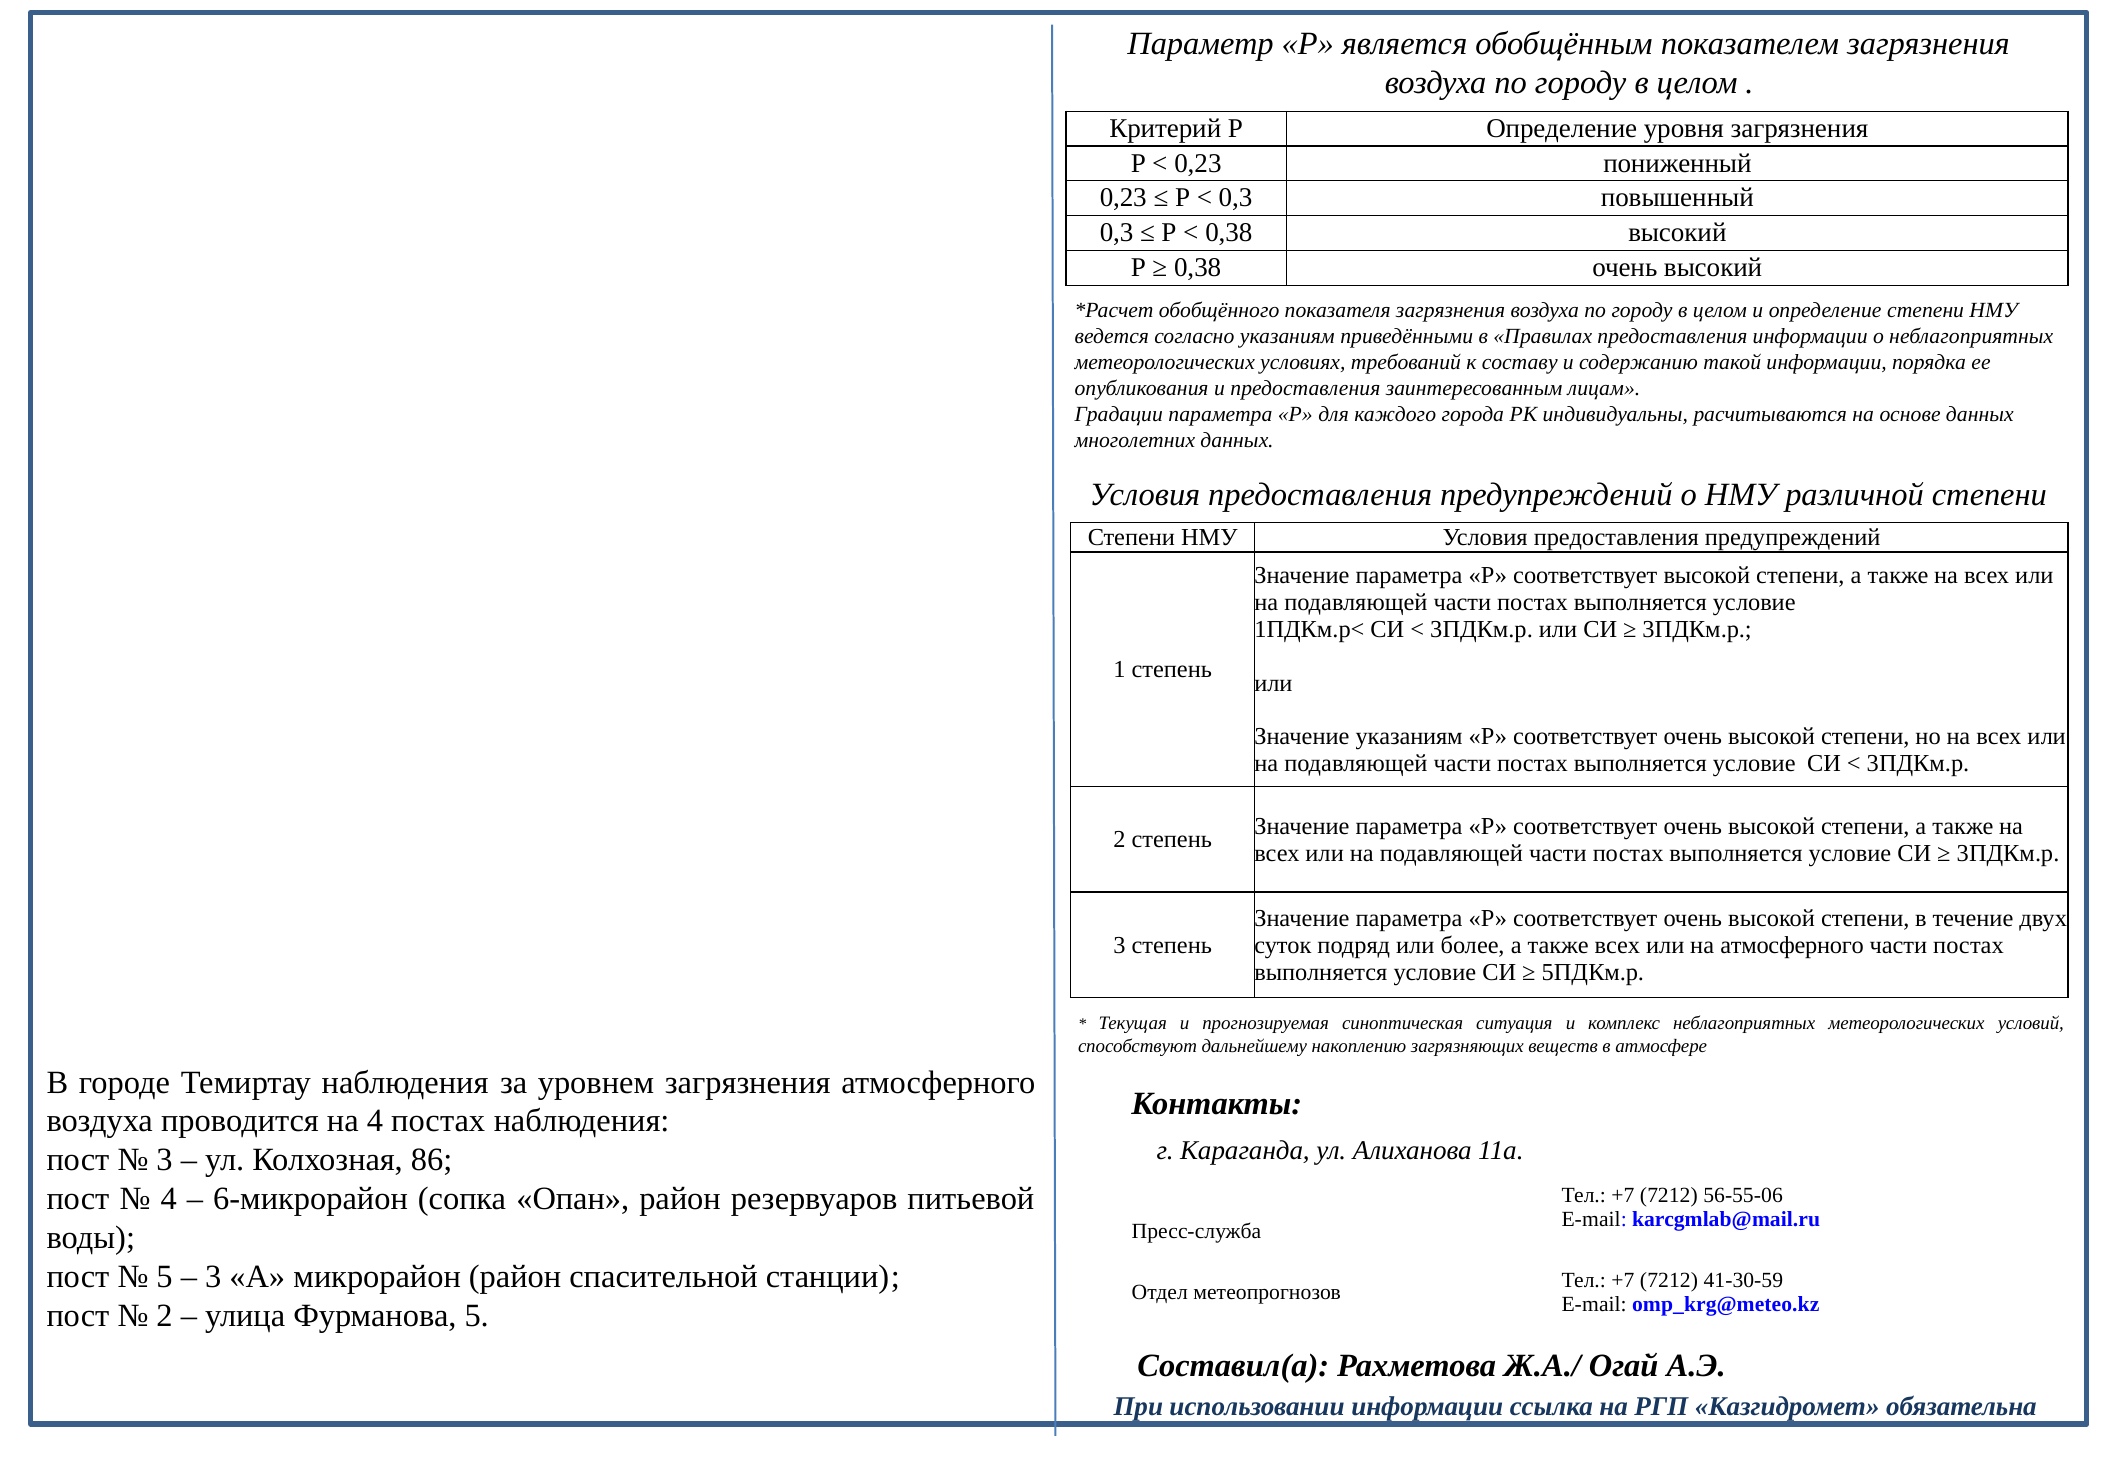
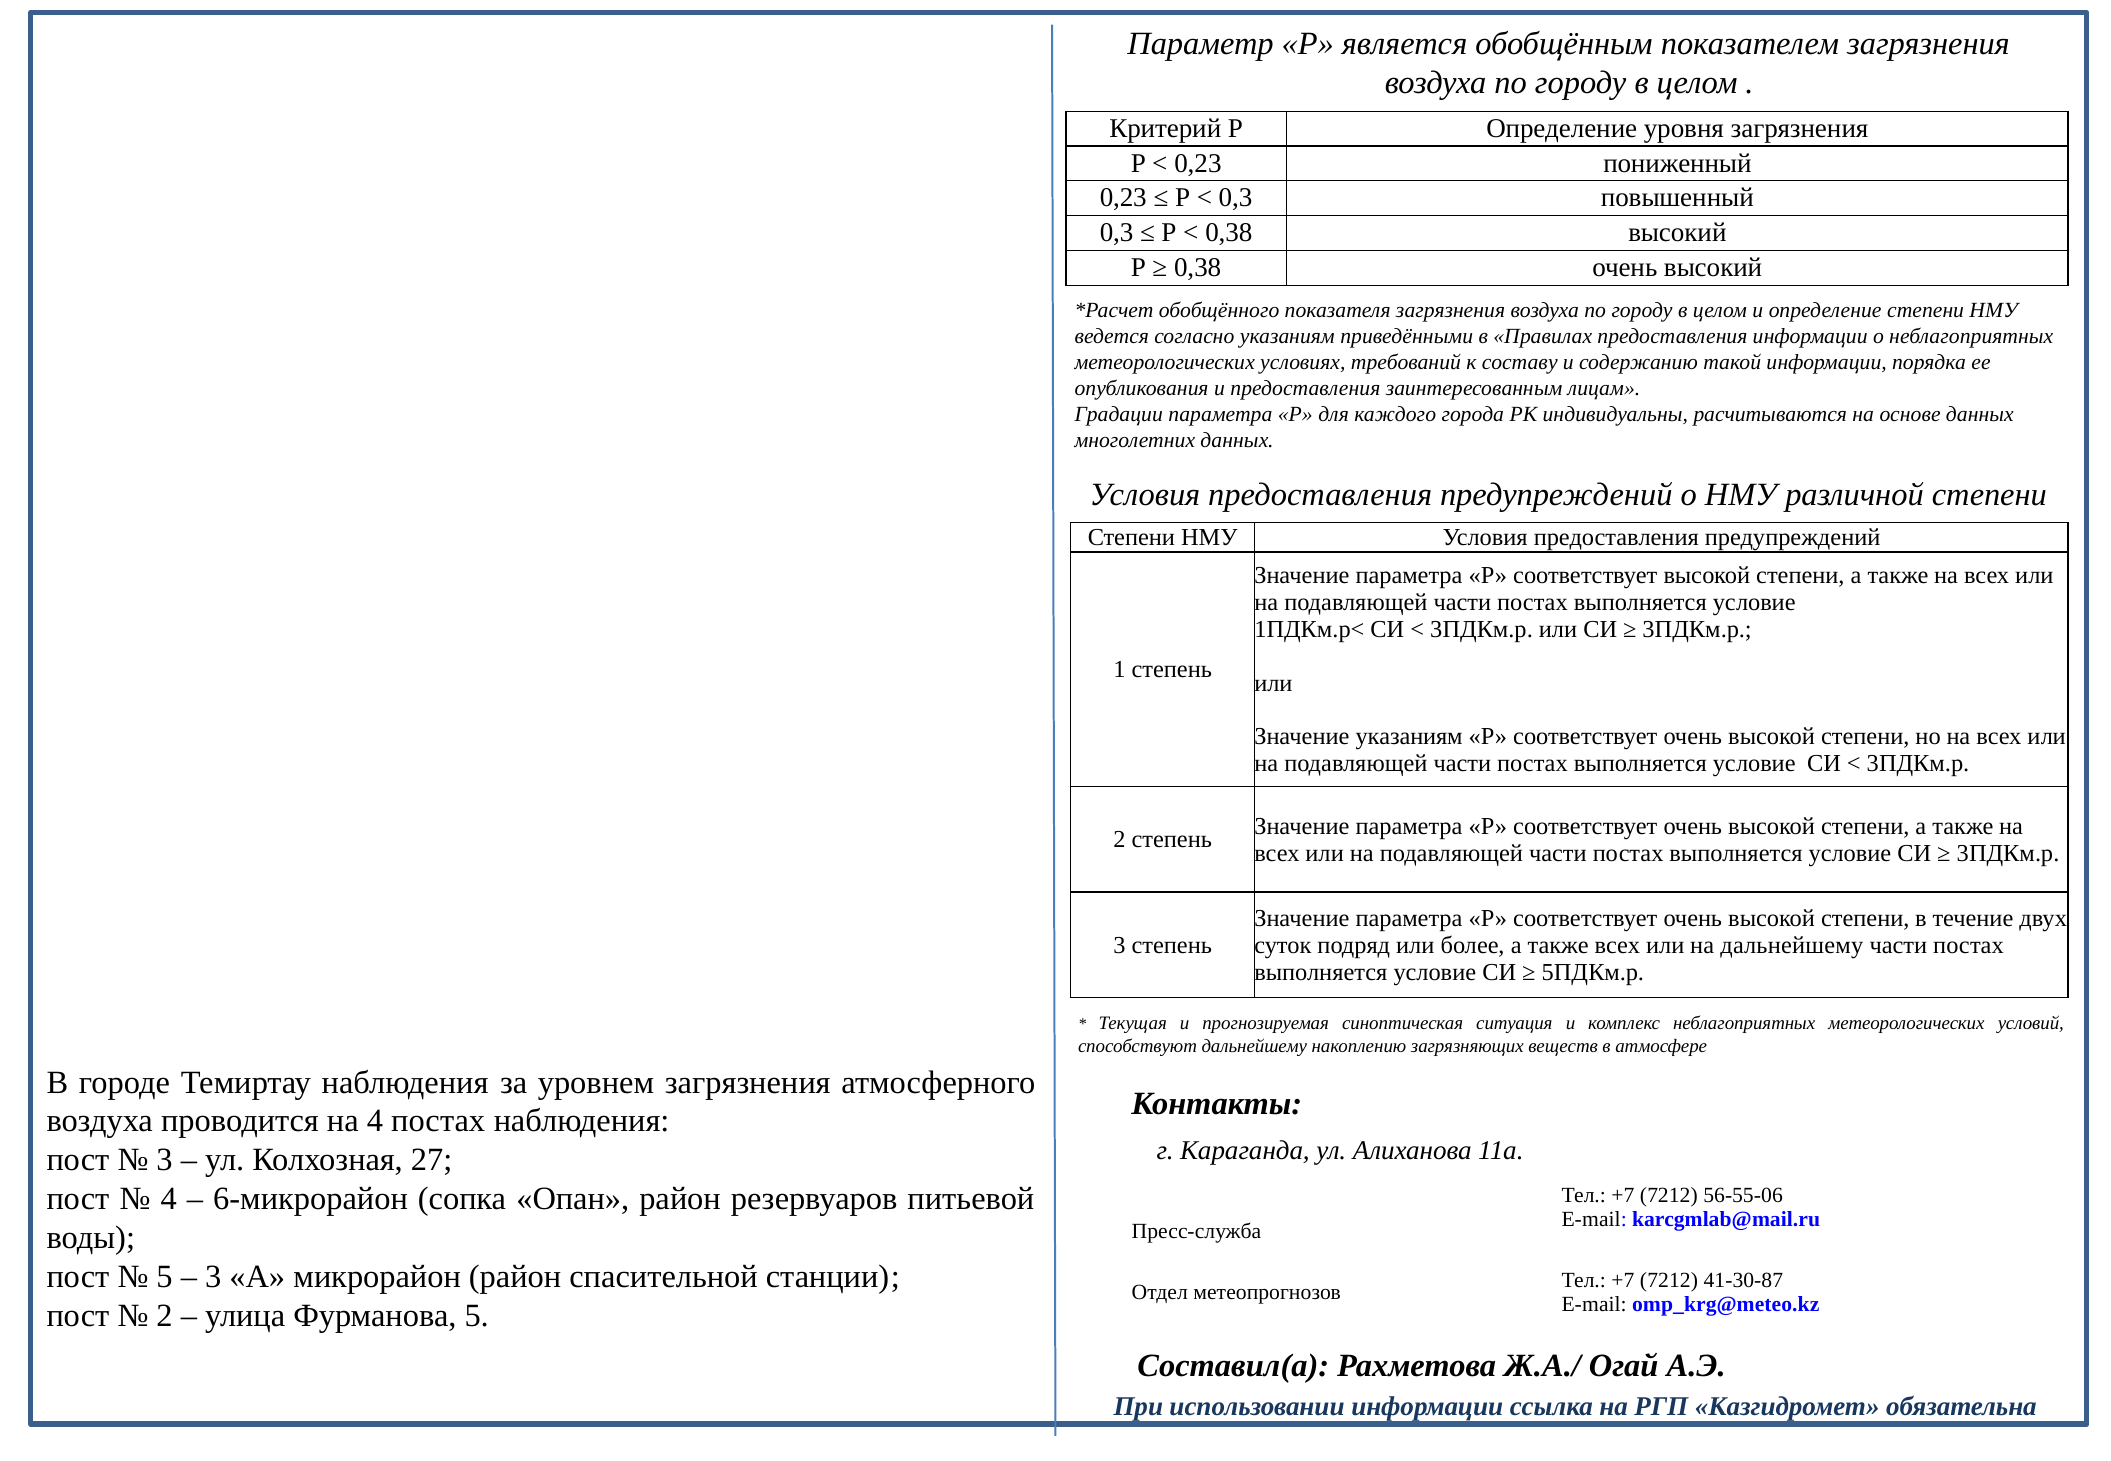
на атмосферного: атмосферного -> дальнейшему (1792, 945)
86: 86 -> 27 (432, 1161)
41-30-59: 41-30-59 -> 41-30-87 (1743, 1280)
